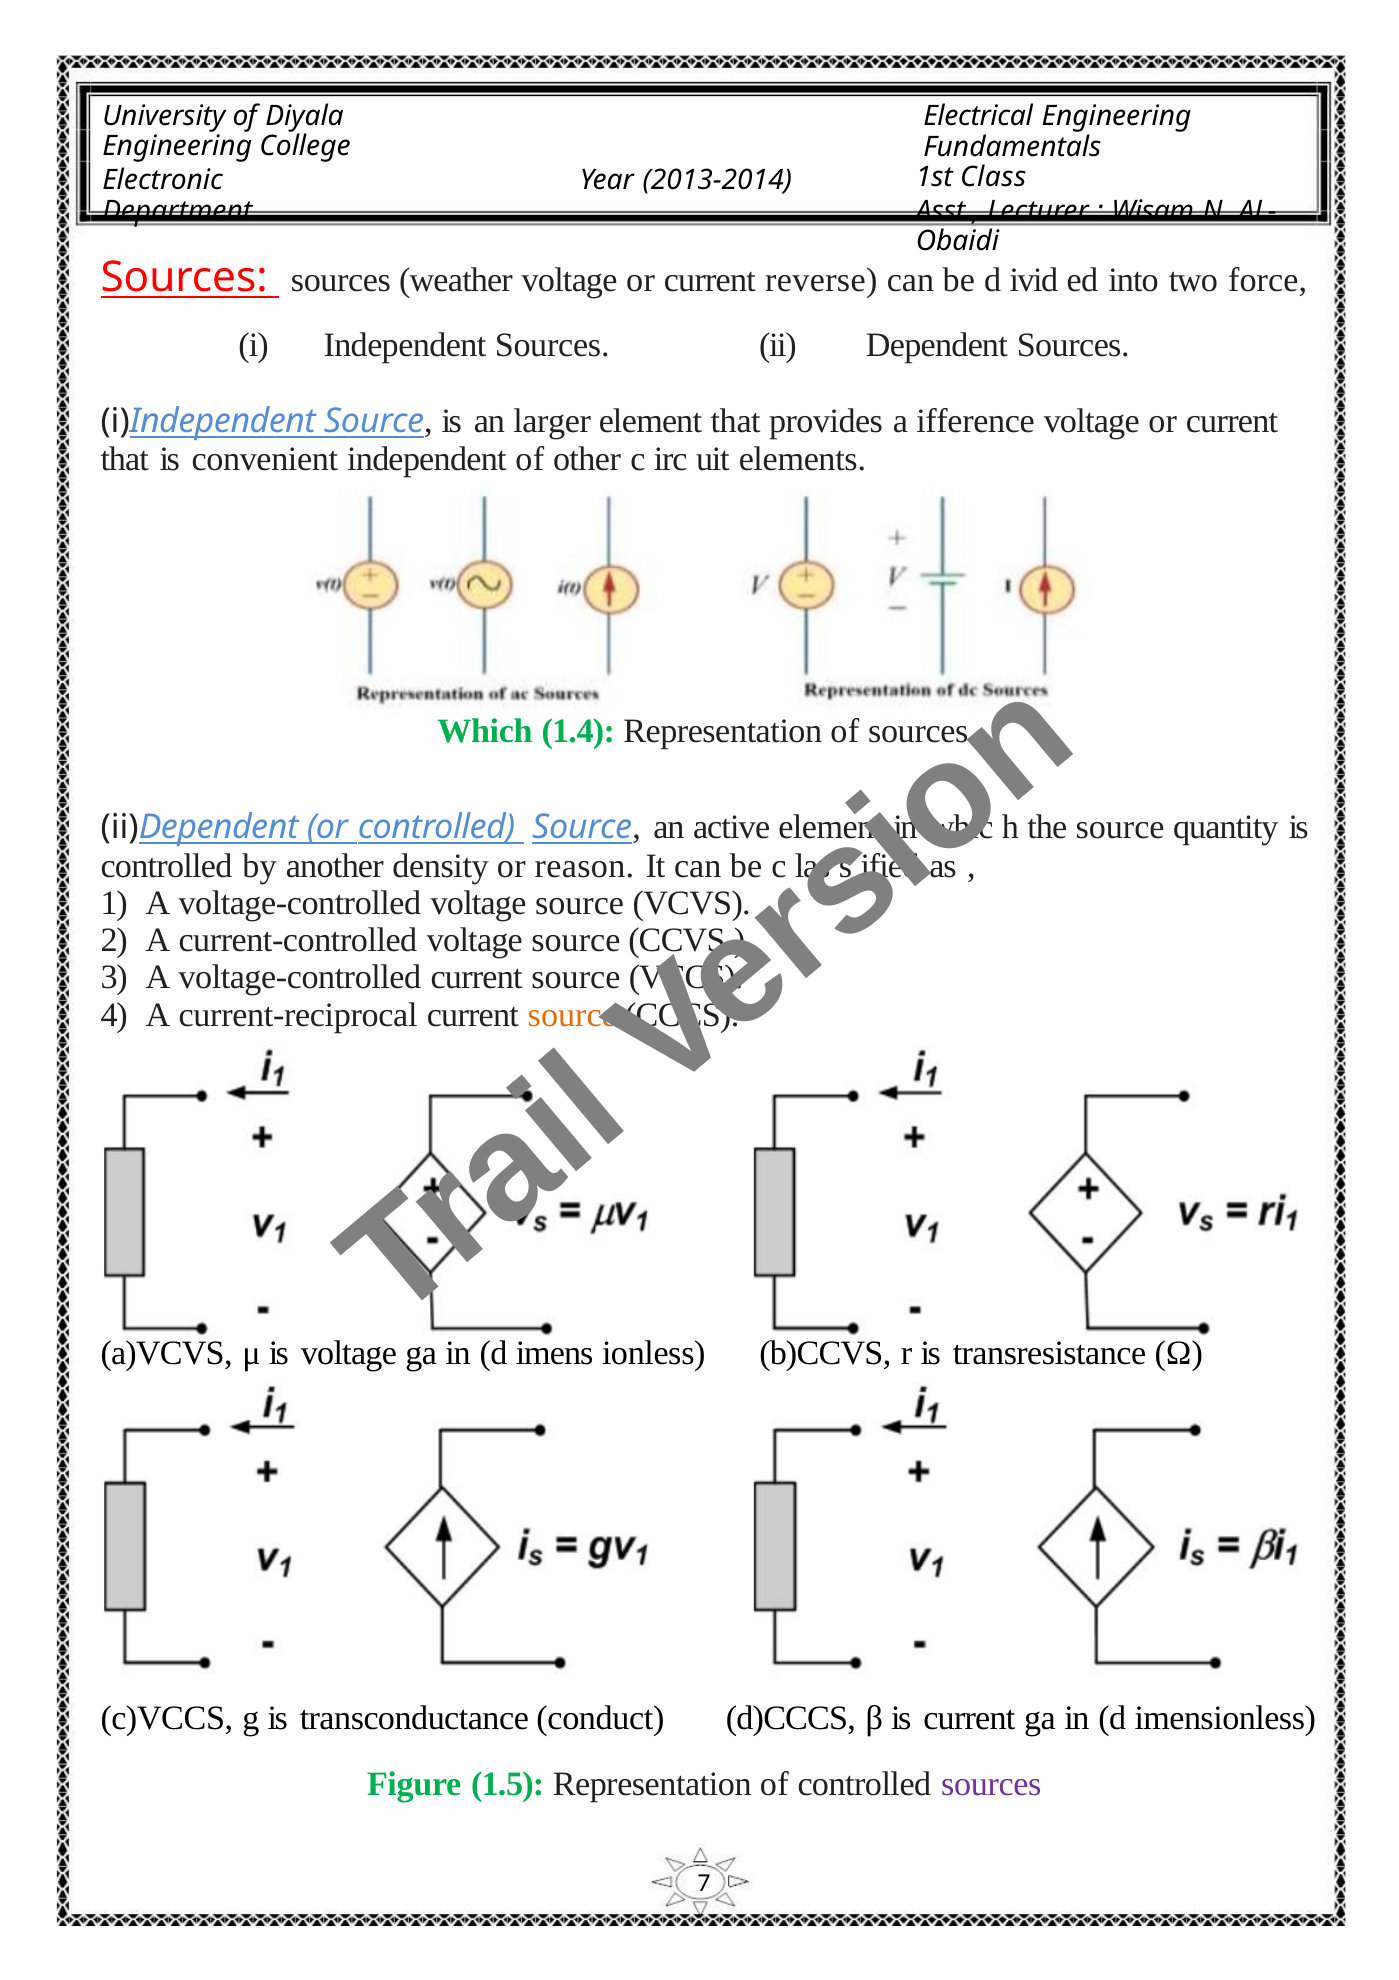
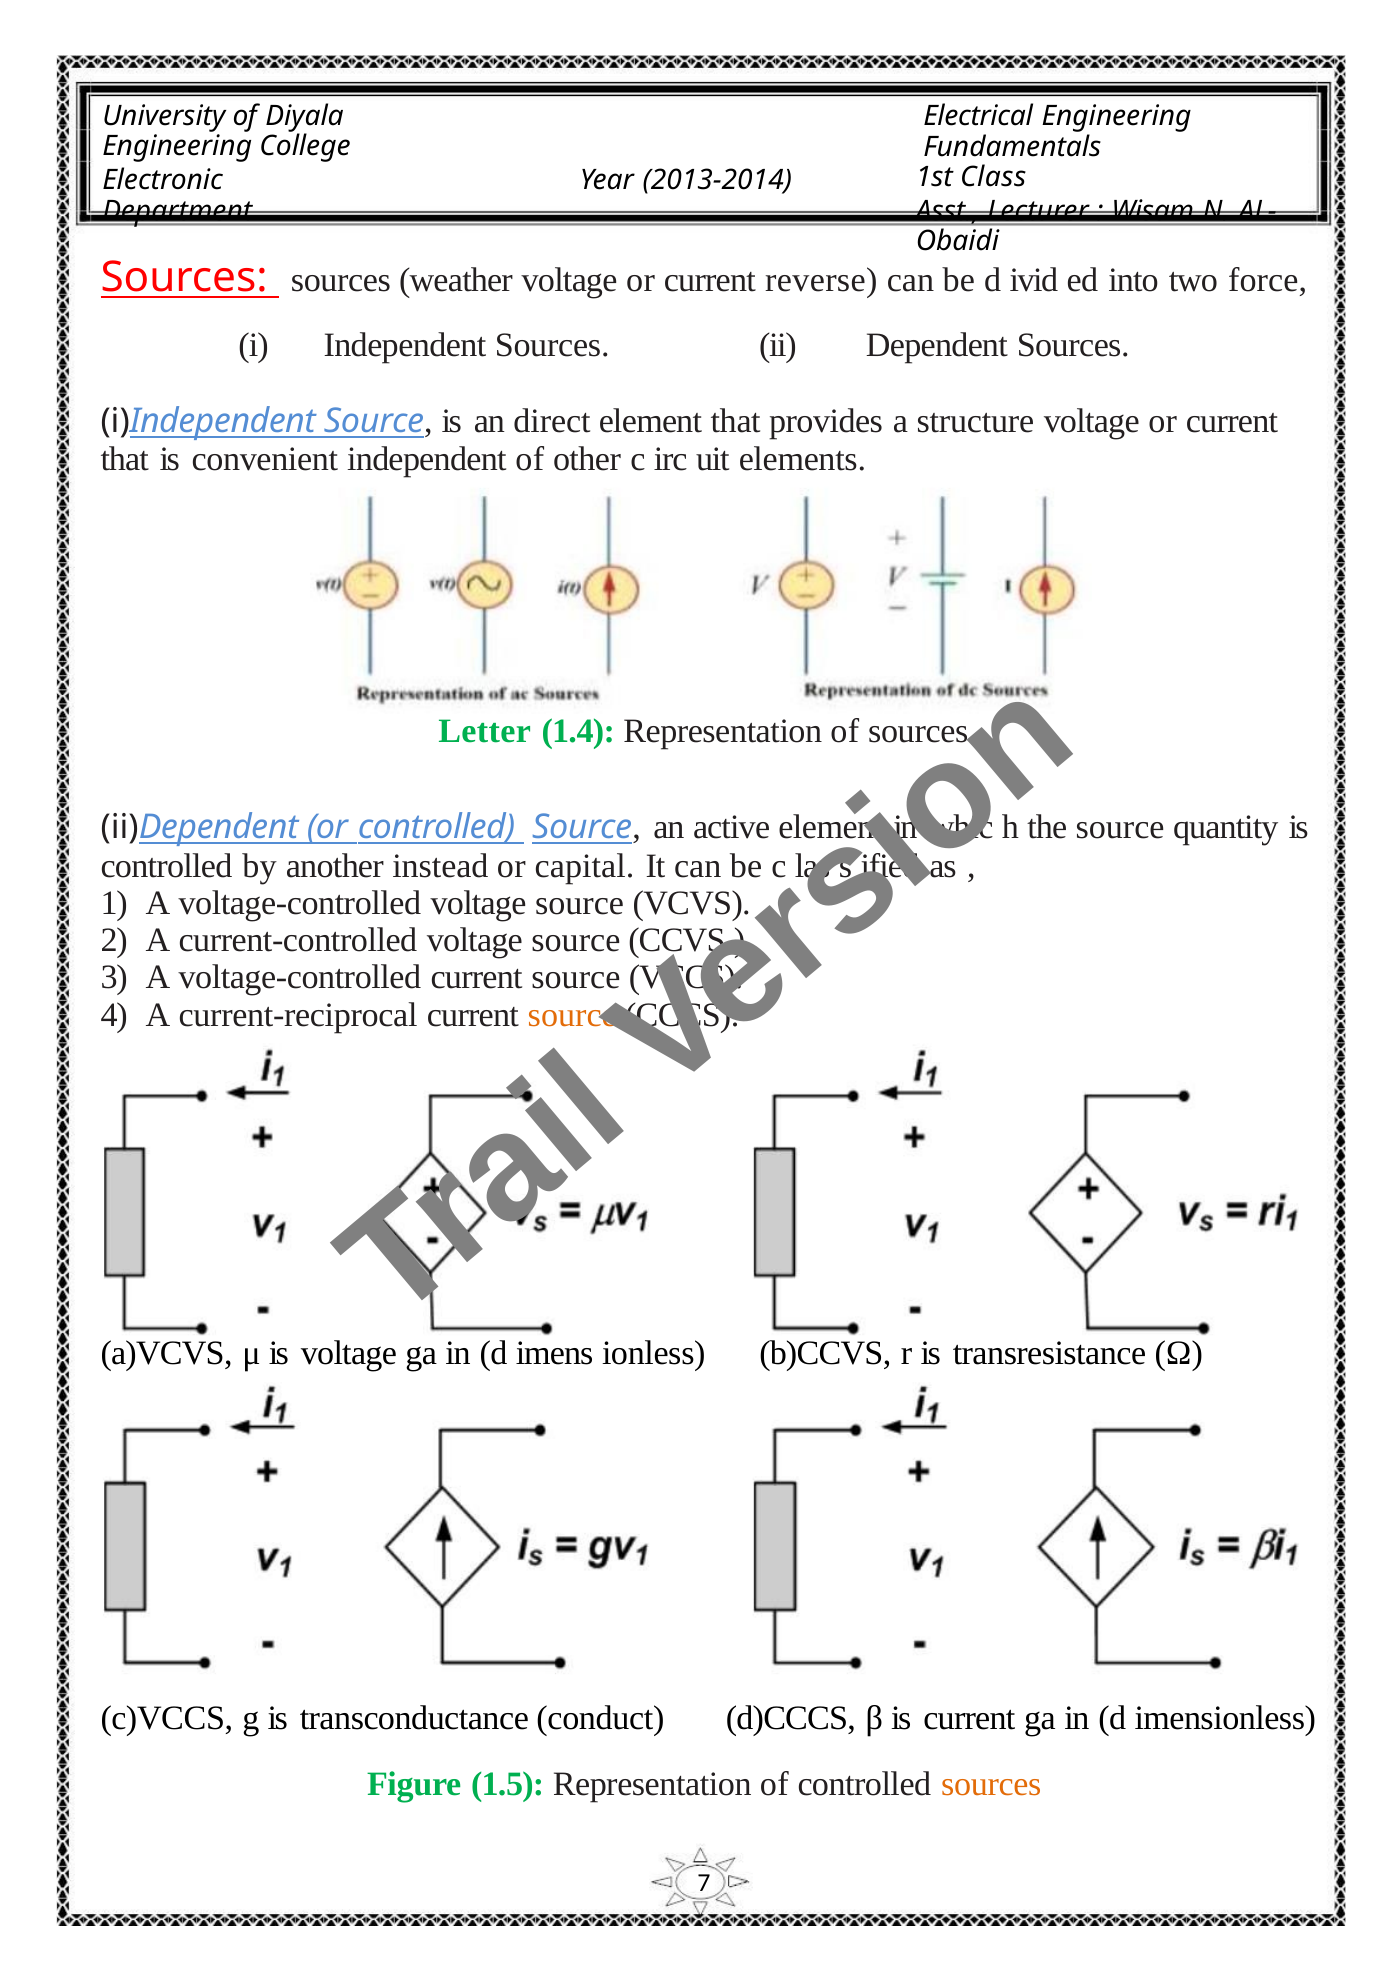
larger: larger -> direct (552, 422)
ifference: ifference -> structure (975, 422)
Which: Which -> Letter (485, 732)
density: density -> instead (440, 866)
reason: reason -> capital (585, 866)
sources colour: purple -> orange (991, 1784)
